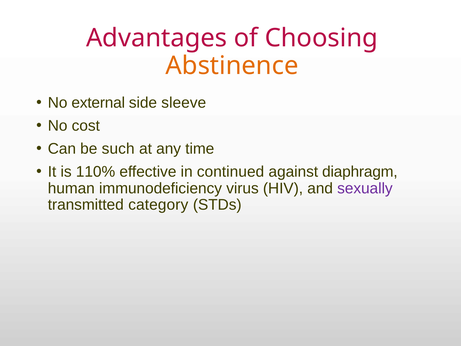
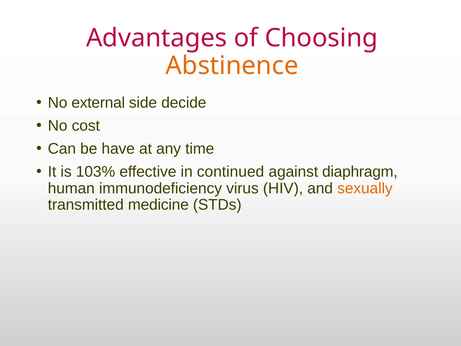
sleeve: sleeve -> decide (184, 103)
such: such -> have (118, 149)
110%: 110% -> 103% (96, 172)
sexually colour: purple -> orange (365, 188)
category: category -> medicine (158, 205)
